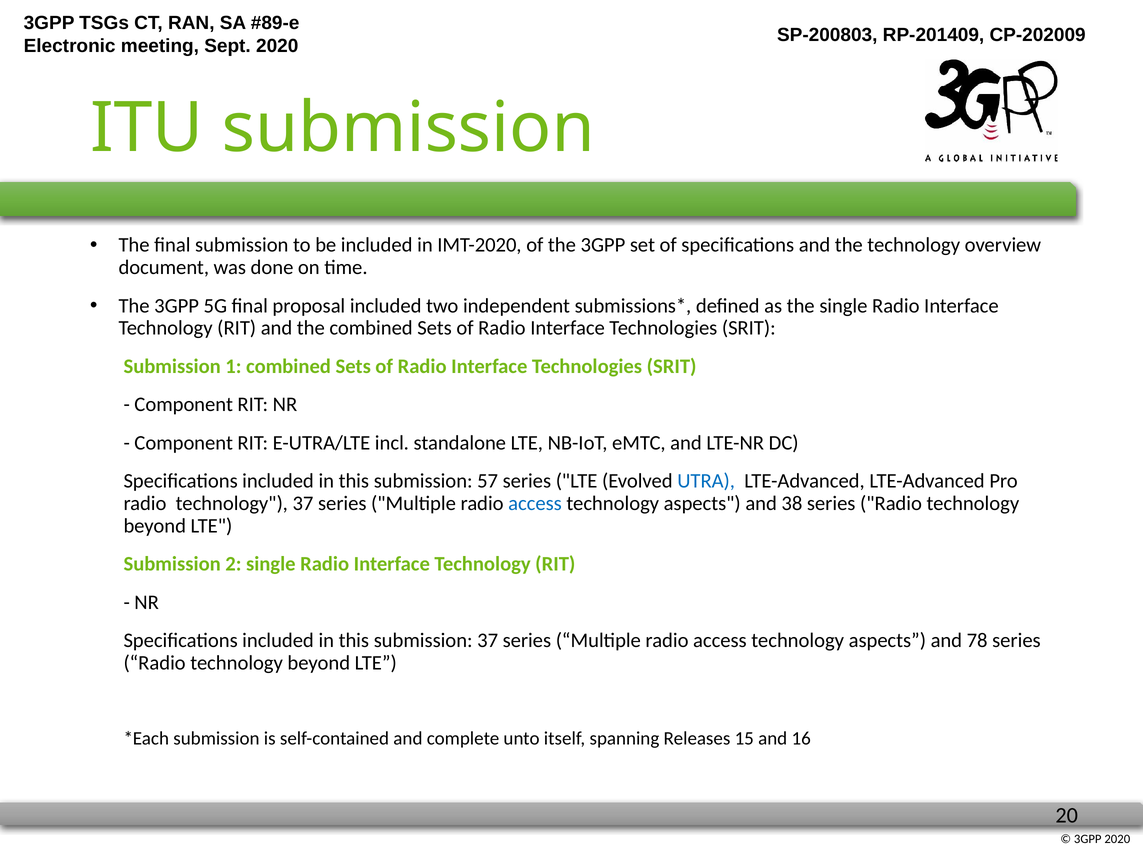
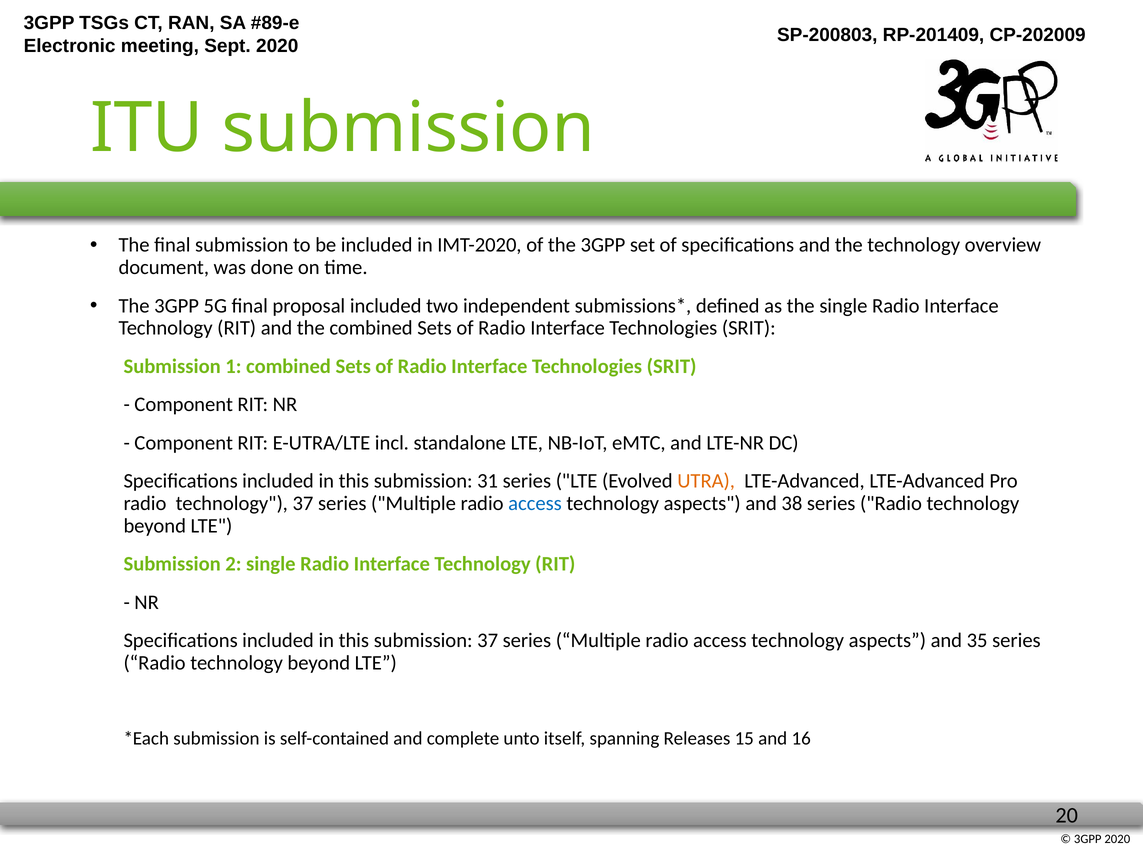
57: 57 -> 31 (488, 481)
UTRA colour: blue -> orange (706, 481)
78: 78 -> 35 (977, 640)
